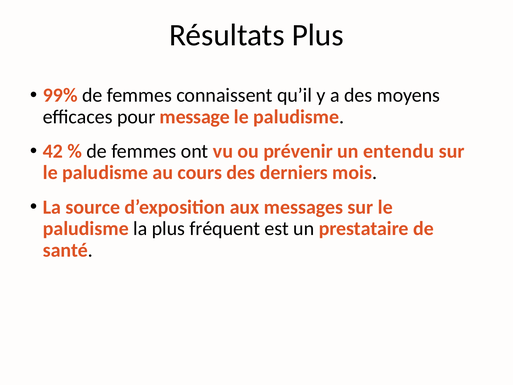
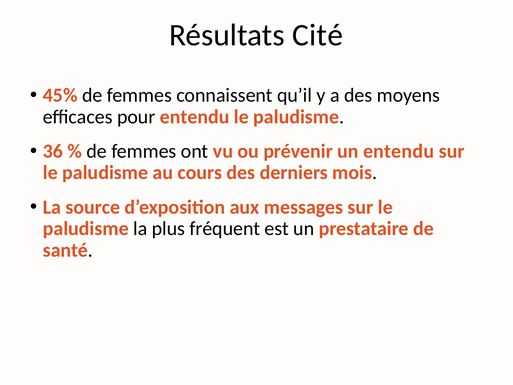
Résultats Plus: Plus -> Cité (318, 35)
99%: 99% -> 45% (60, 95)
pour message: message -> entendu (195, 117)
42: 42 -> 36 (53, 151)
